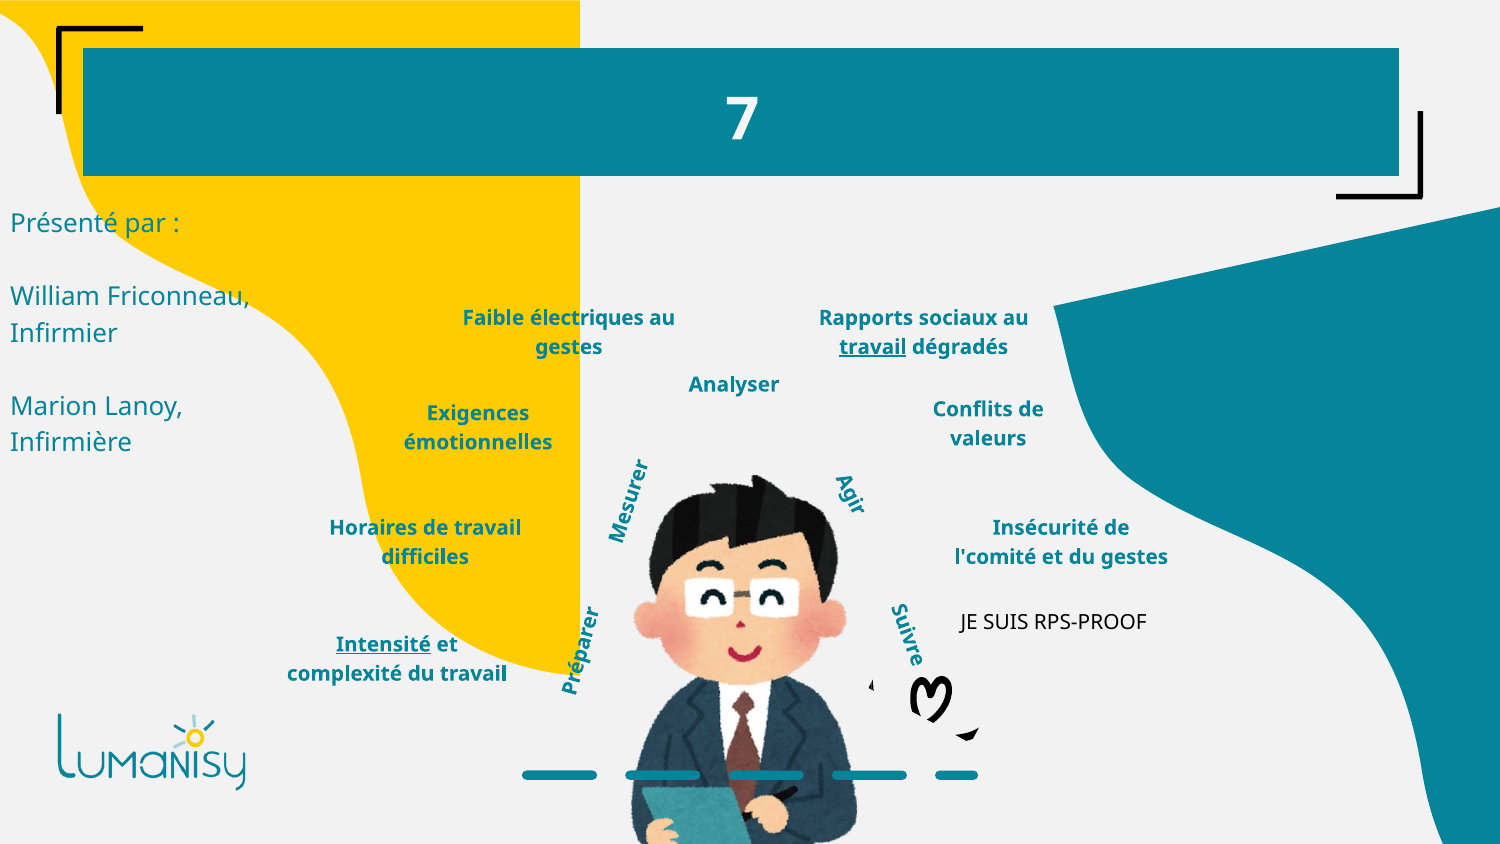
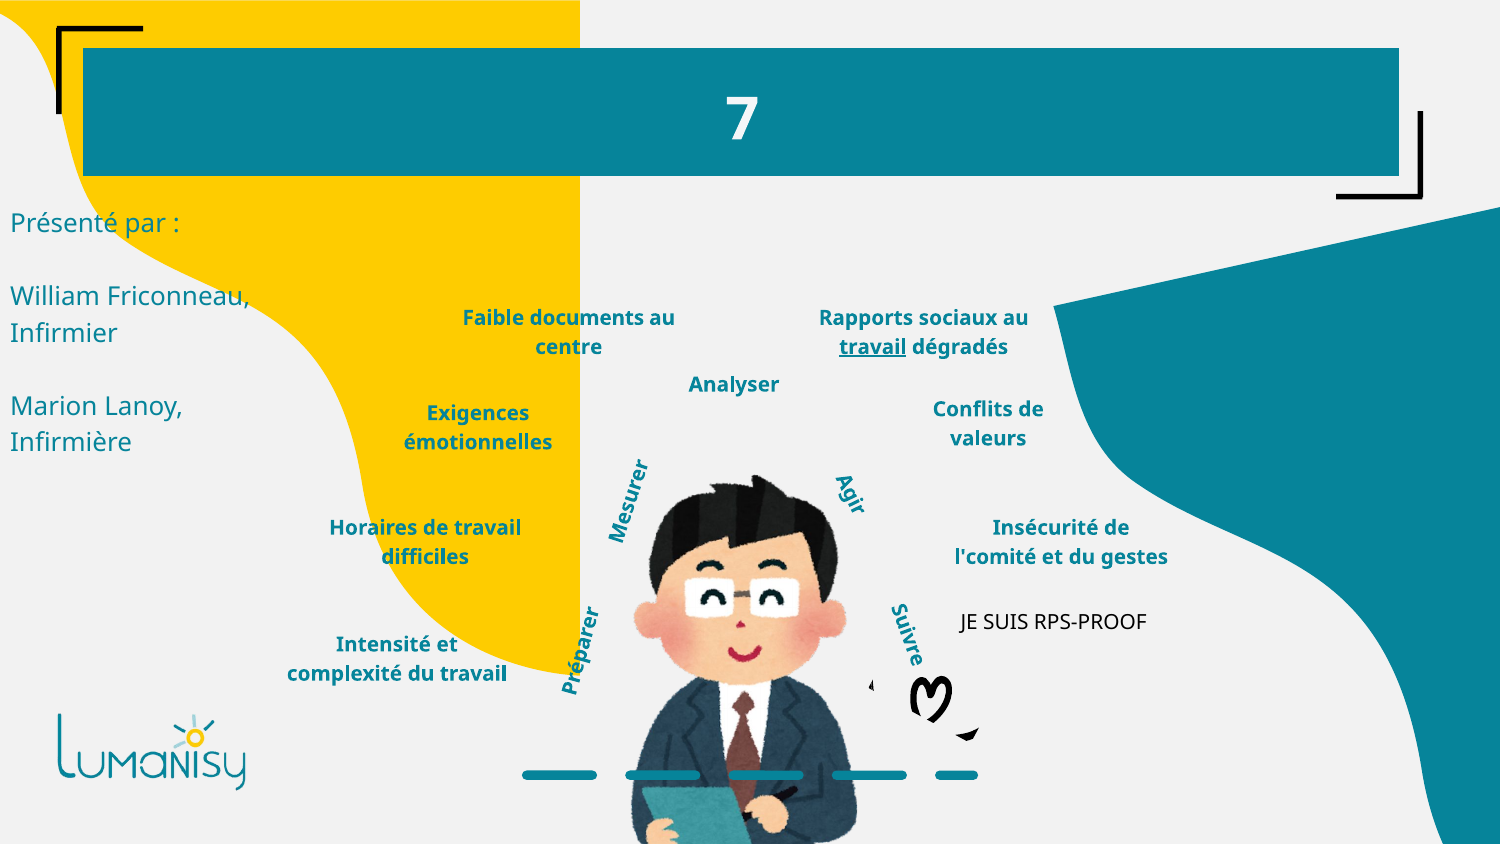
électriques: électriques -> documents (587, 318)
gestes: gestes -> centre (569, 347)
Intensité underline: present -> none (383, 644)
